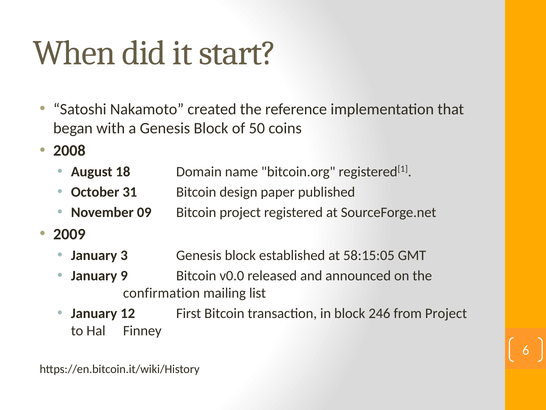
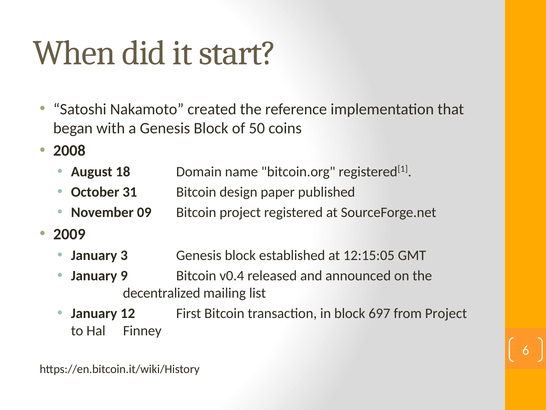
58:15:05: 58:15:05 -> 12:15:05 (369, 255)
v0.0: v0.0 -> v0.4 (232, 275)
confirmation: confirmation -> decentralized (162, 293)
246: 246 -> 697 (379, 313)
